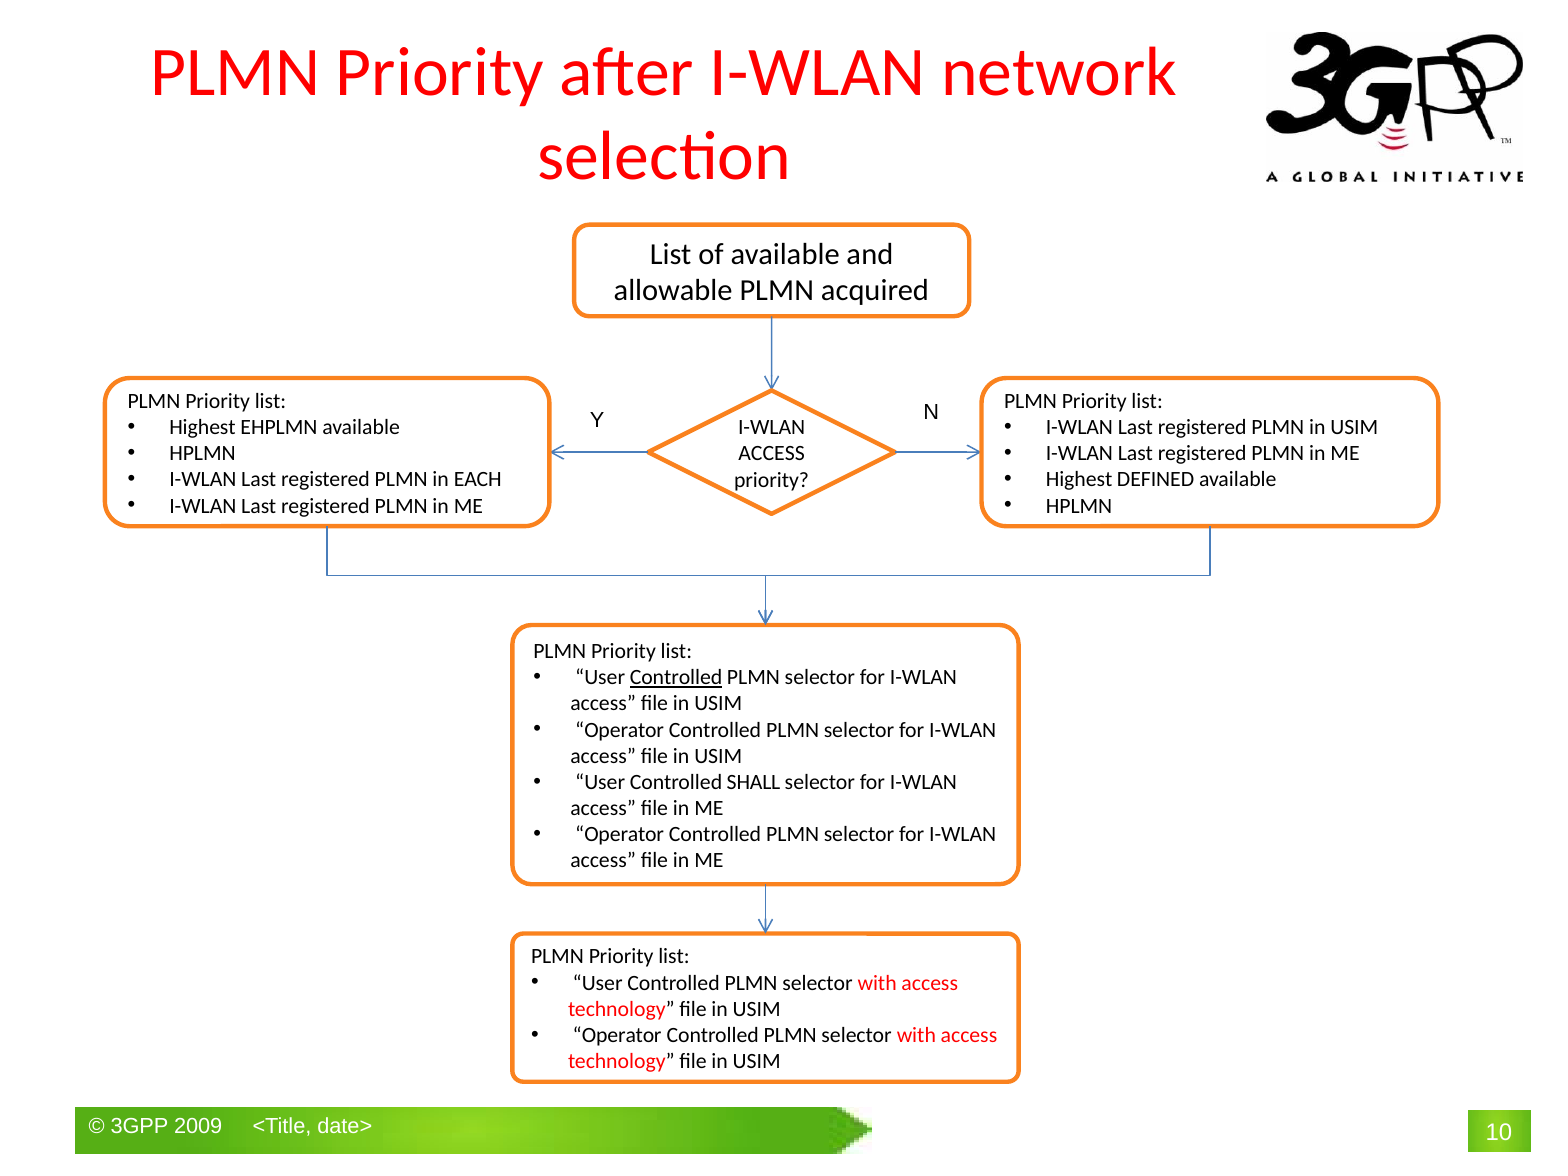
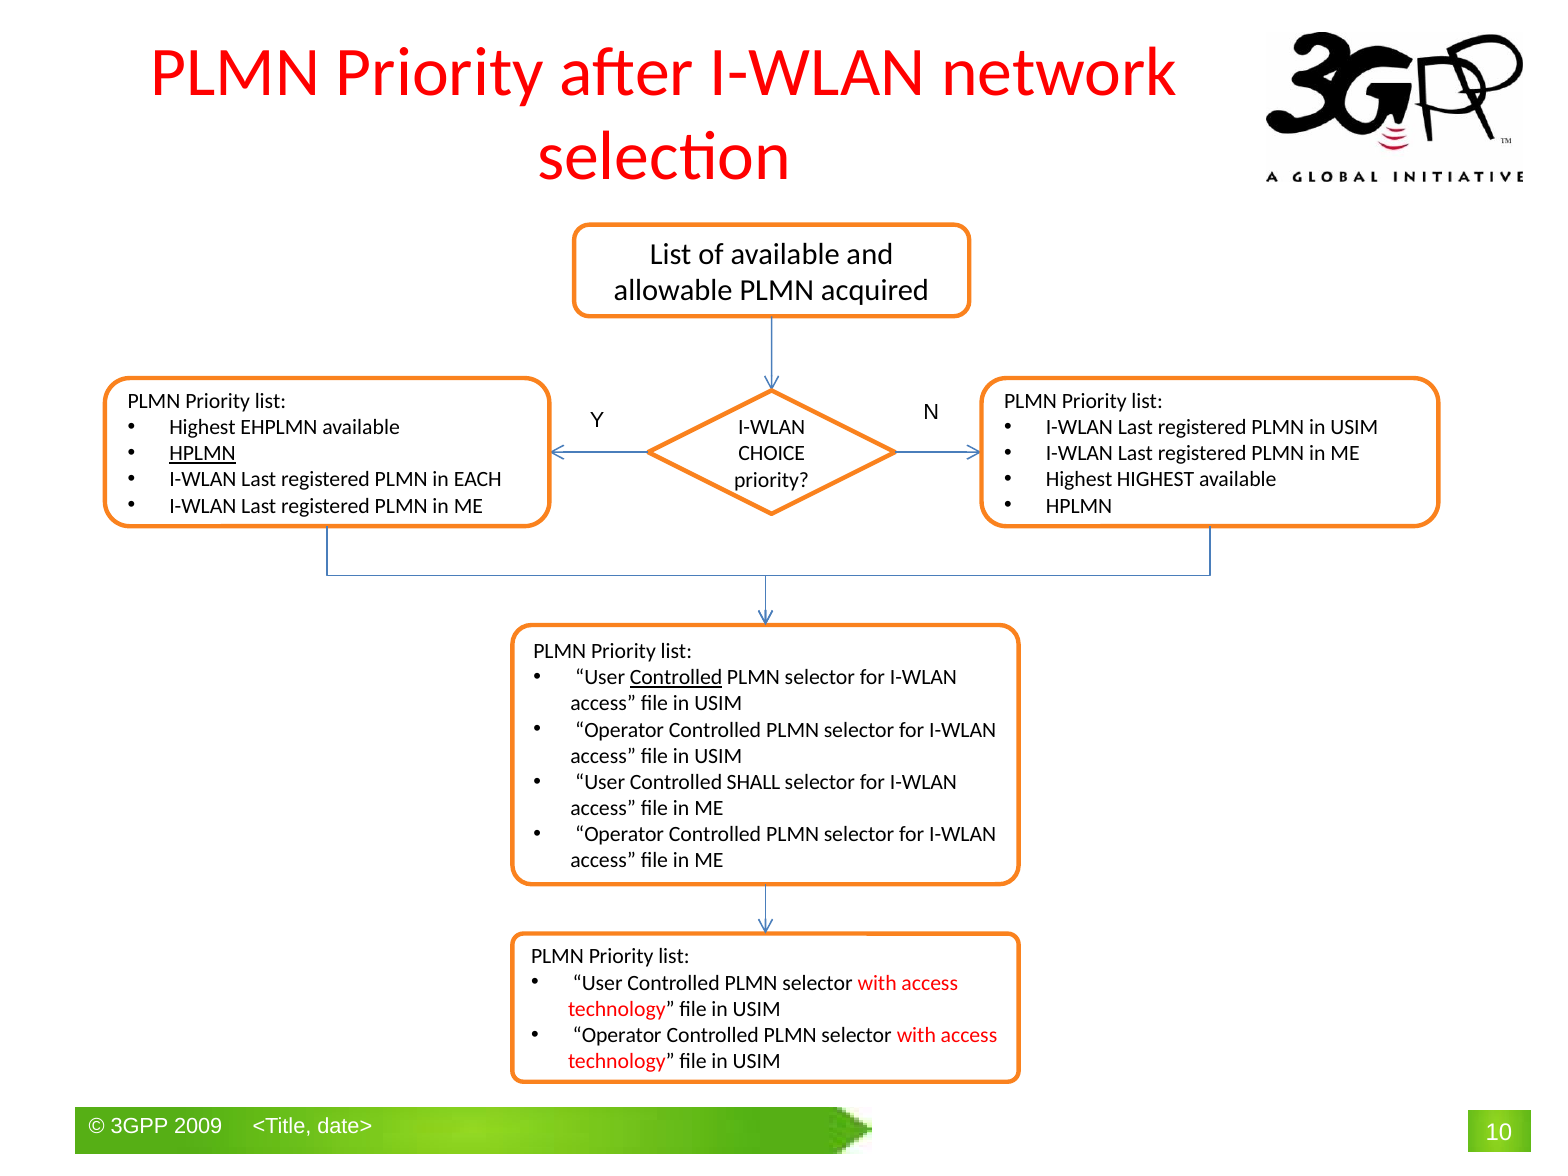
HPLMN underline: none -> present (202, 454)
ACCESS: ACCESS -> CHOICE (772, 454)
Highest DEFINED: DEFINED -> HIGHEST (1156, 480)
